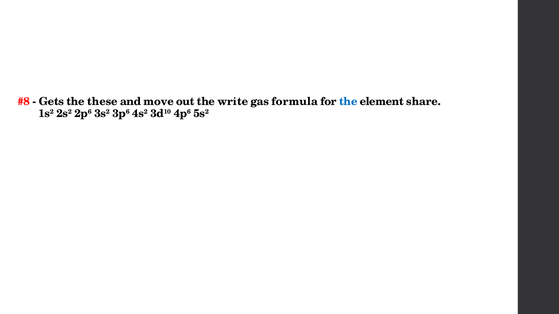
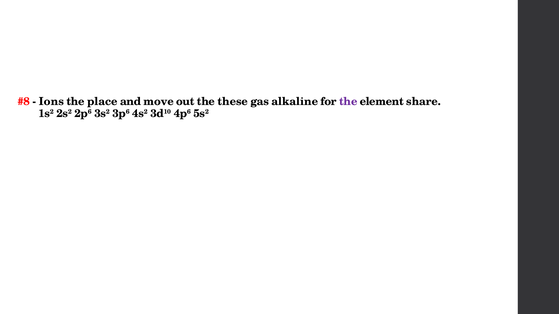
Gets: Gets -> Ions (51, 102)
these: these -> place (102, 102)
write: write -> these (233, 102)
formula: formula -> alkaline (295, 102)
the colour: blue -> purple (348, 102)
